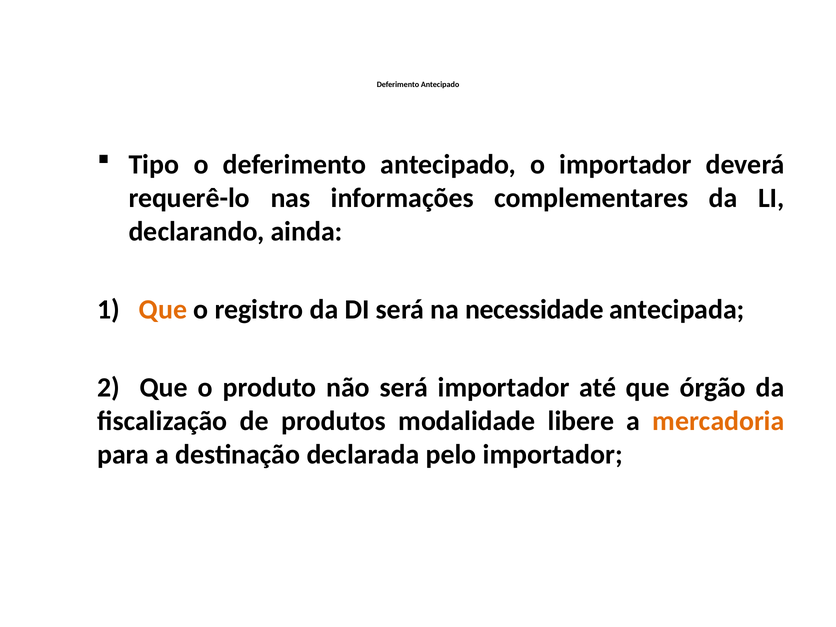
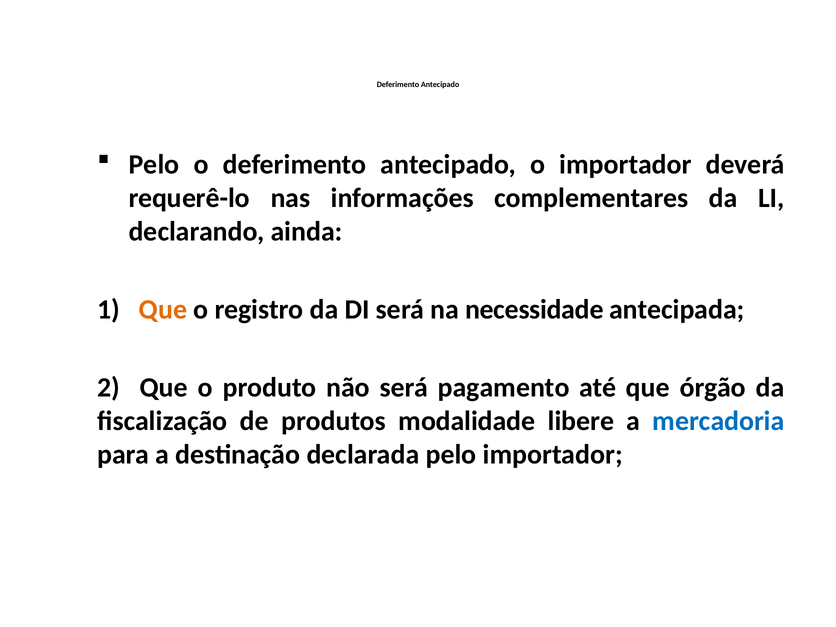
Tipo: Tipo -> Pelo (154, 165)
será importador: importador -> pagamento (504, 388)
mercadoria colour: orange -> blue (718, 421)
